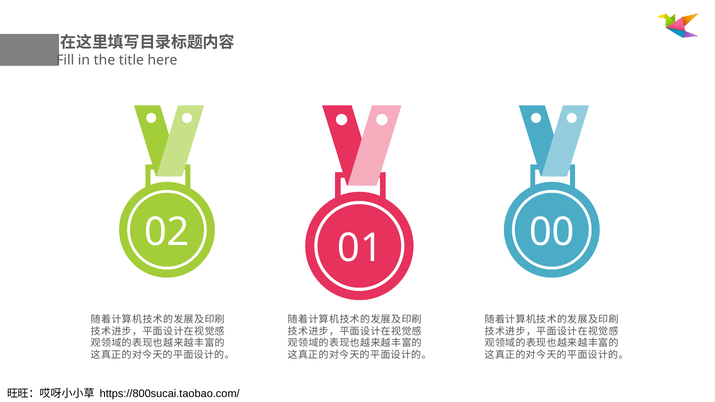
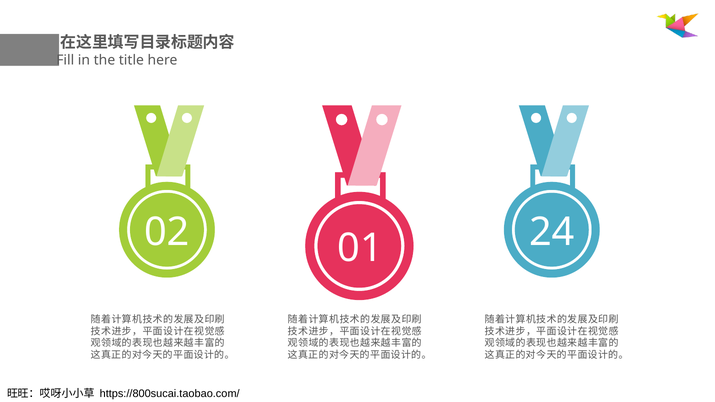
00: 00 -> 24 (552, 232)
